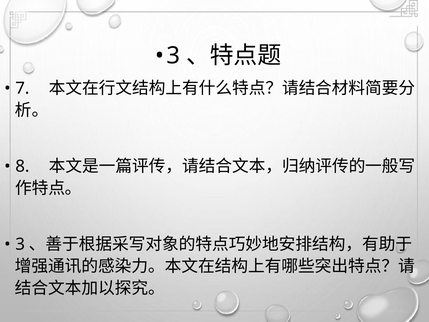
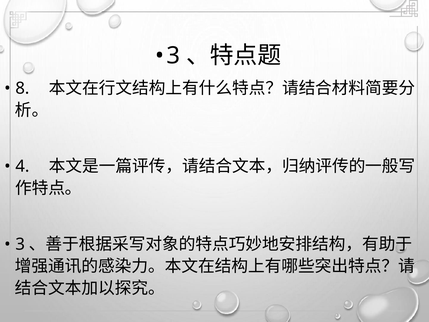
7: 7 -> 8 (22, 88)
8: 8 -> 4 (22, 166)
